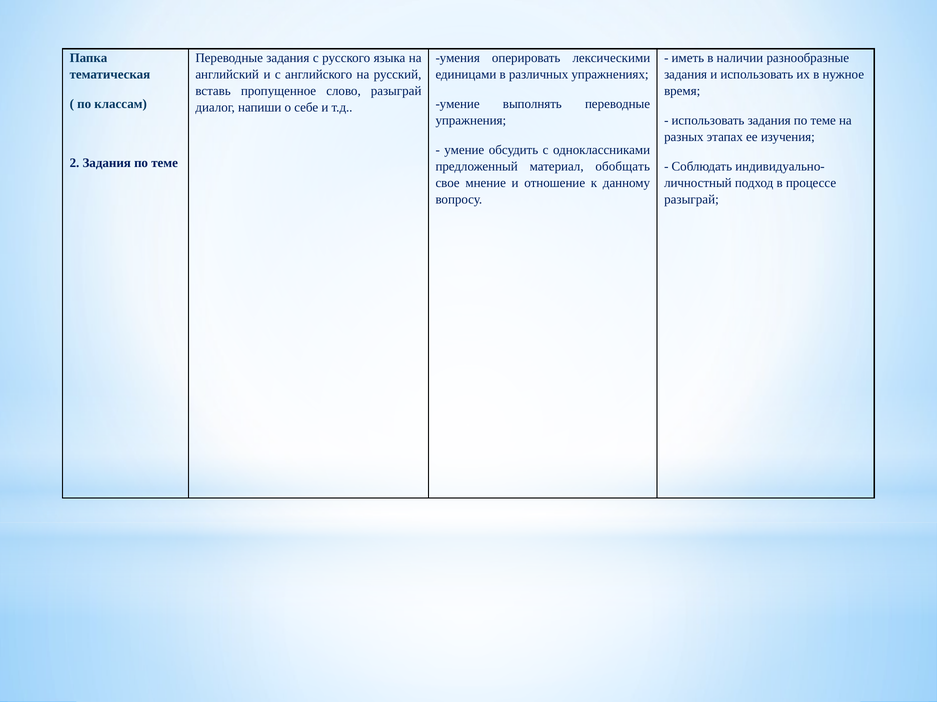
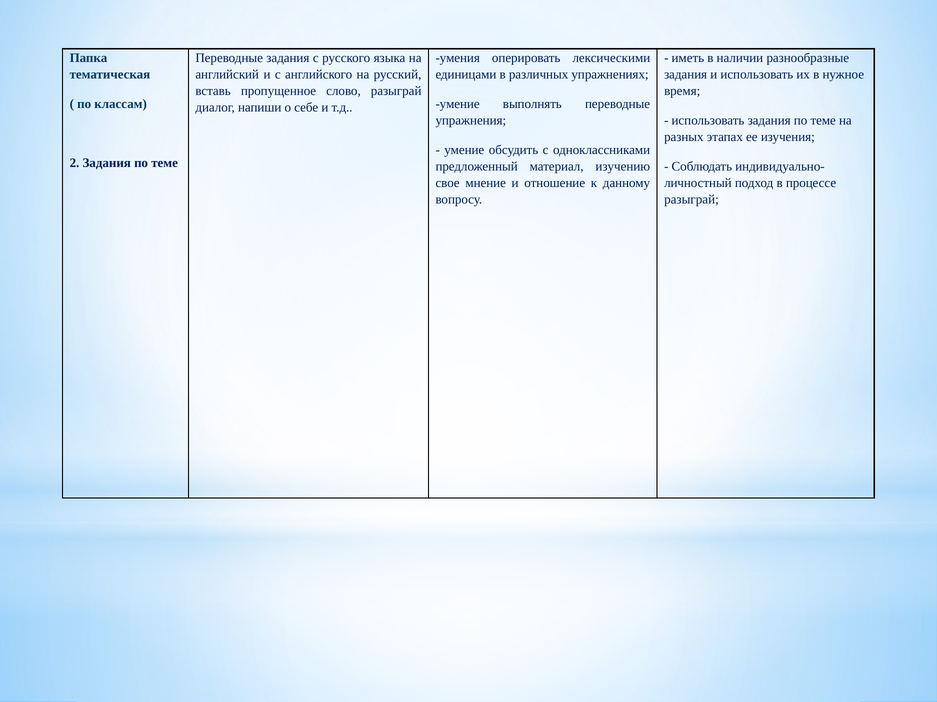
обобщать: обобщать -> изучению (623, 167)
